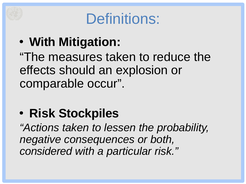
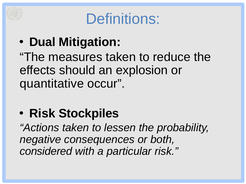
With: With -> Dual (42, 42)
comparable: comparable -> quantitative (52, 84)
